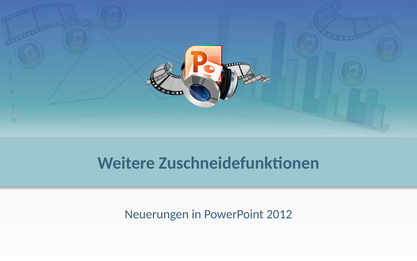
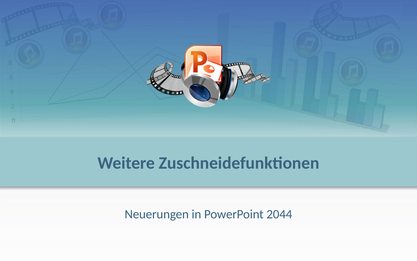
2012: 2012 -> 2044 (279, 214)
